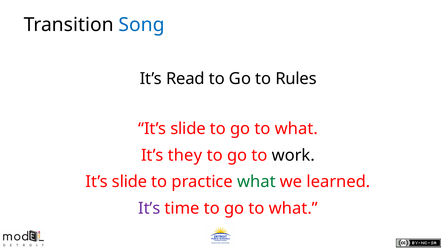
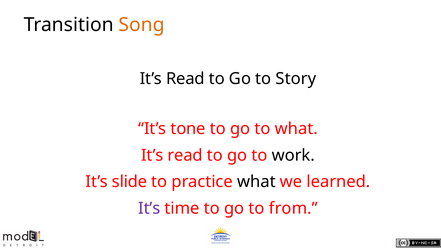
Song colour: blue -> orange (142, 25)
Rules: Rules -> Story (296, 79)
slide: slide -> tone (188, 129)
they: they -> read (185, 155)
what colour: green -> black (256, 182)
what: what -> from (293, 208)
